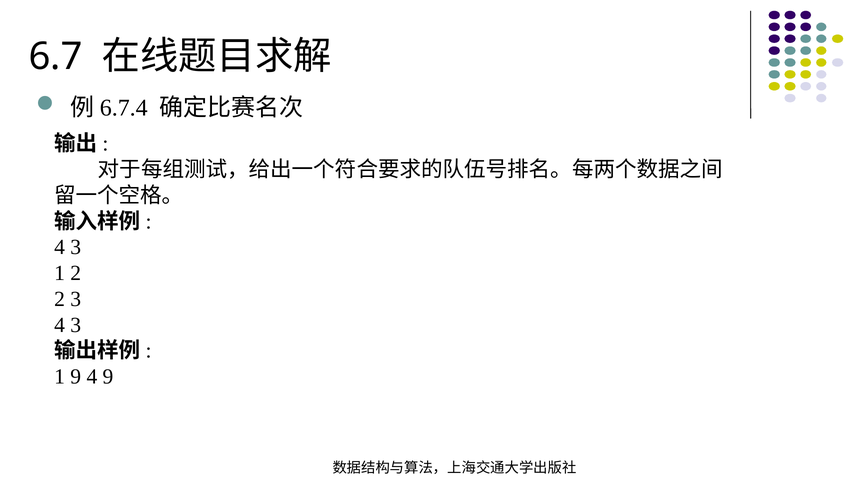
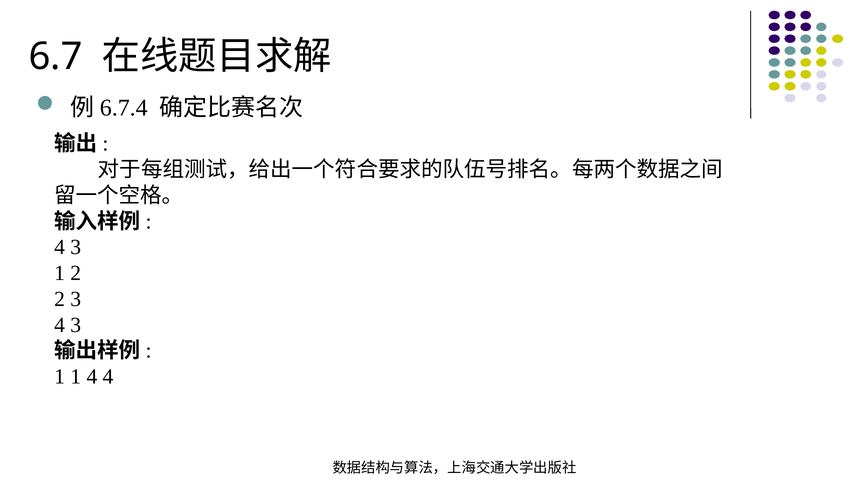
1 9: 9 -> 1 (76, 377)
4 9: 9 -> 4 (108, 377)
